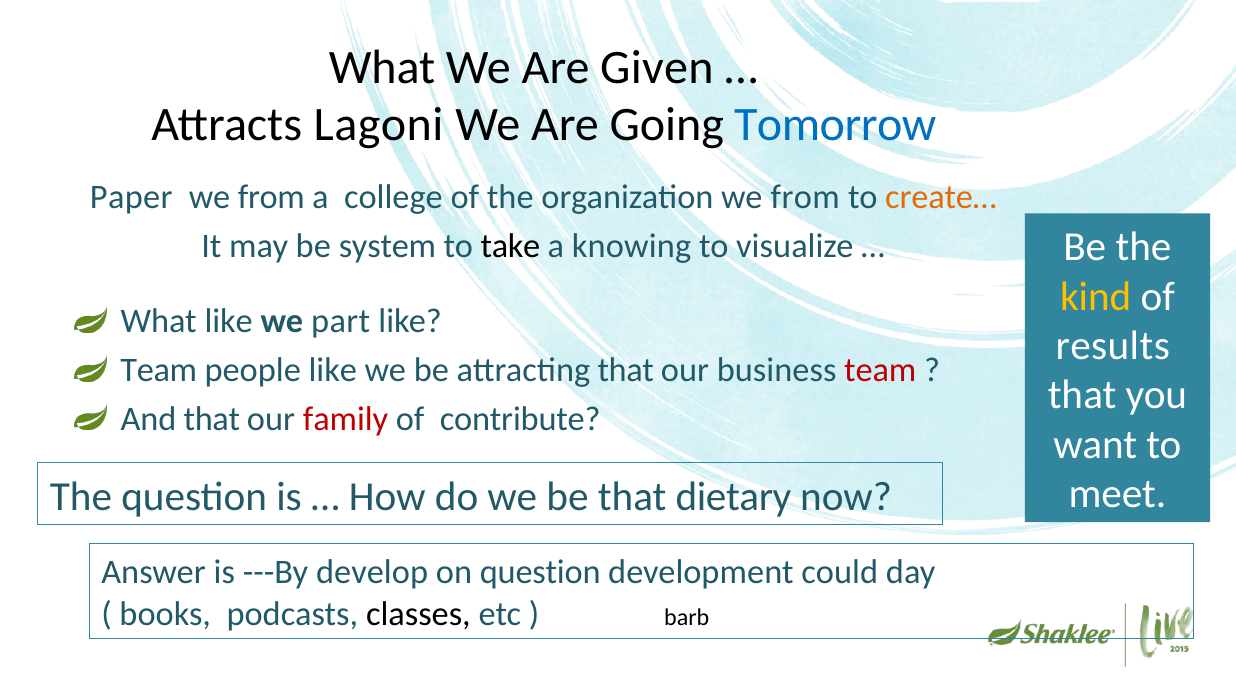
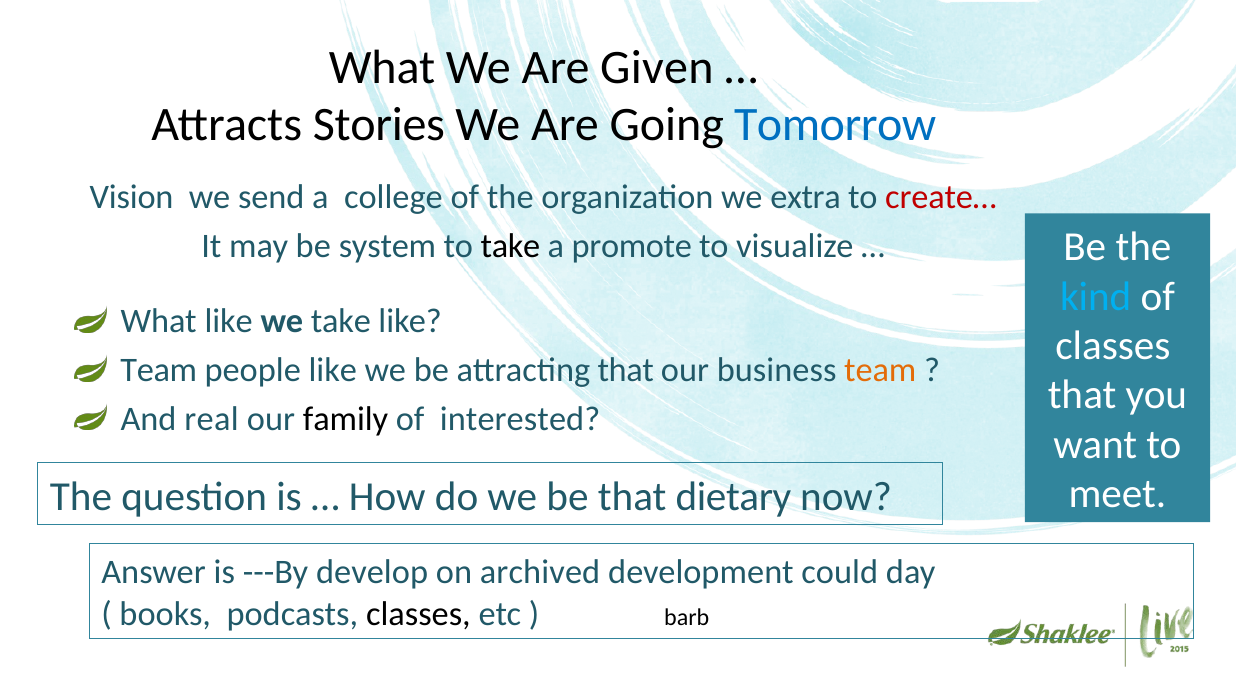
Lagoni: Lagoni -> Stories (379, 125)
Paper: Paper -> Vision (132, 197)
from: from -> send (271, 197)
organization we from: from -> extra (806, 197)
create… colour: orange -> red (941, 197)
knowing: knowing -> promote (632, 246)
kind colour: yellow -> light blue (1096, 297)
we part: part -> take (341, 322)
results: results -> classes (1113, 346)
team colour: red -> orange (880, 371)
And that: that -> real (211, 419)
family colour: red -> black (346, 419)
contribute: contribute -> interested (520, 419)
on question: question -> archived (540, 573)
